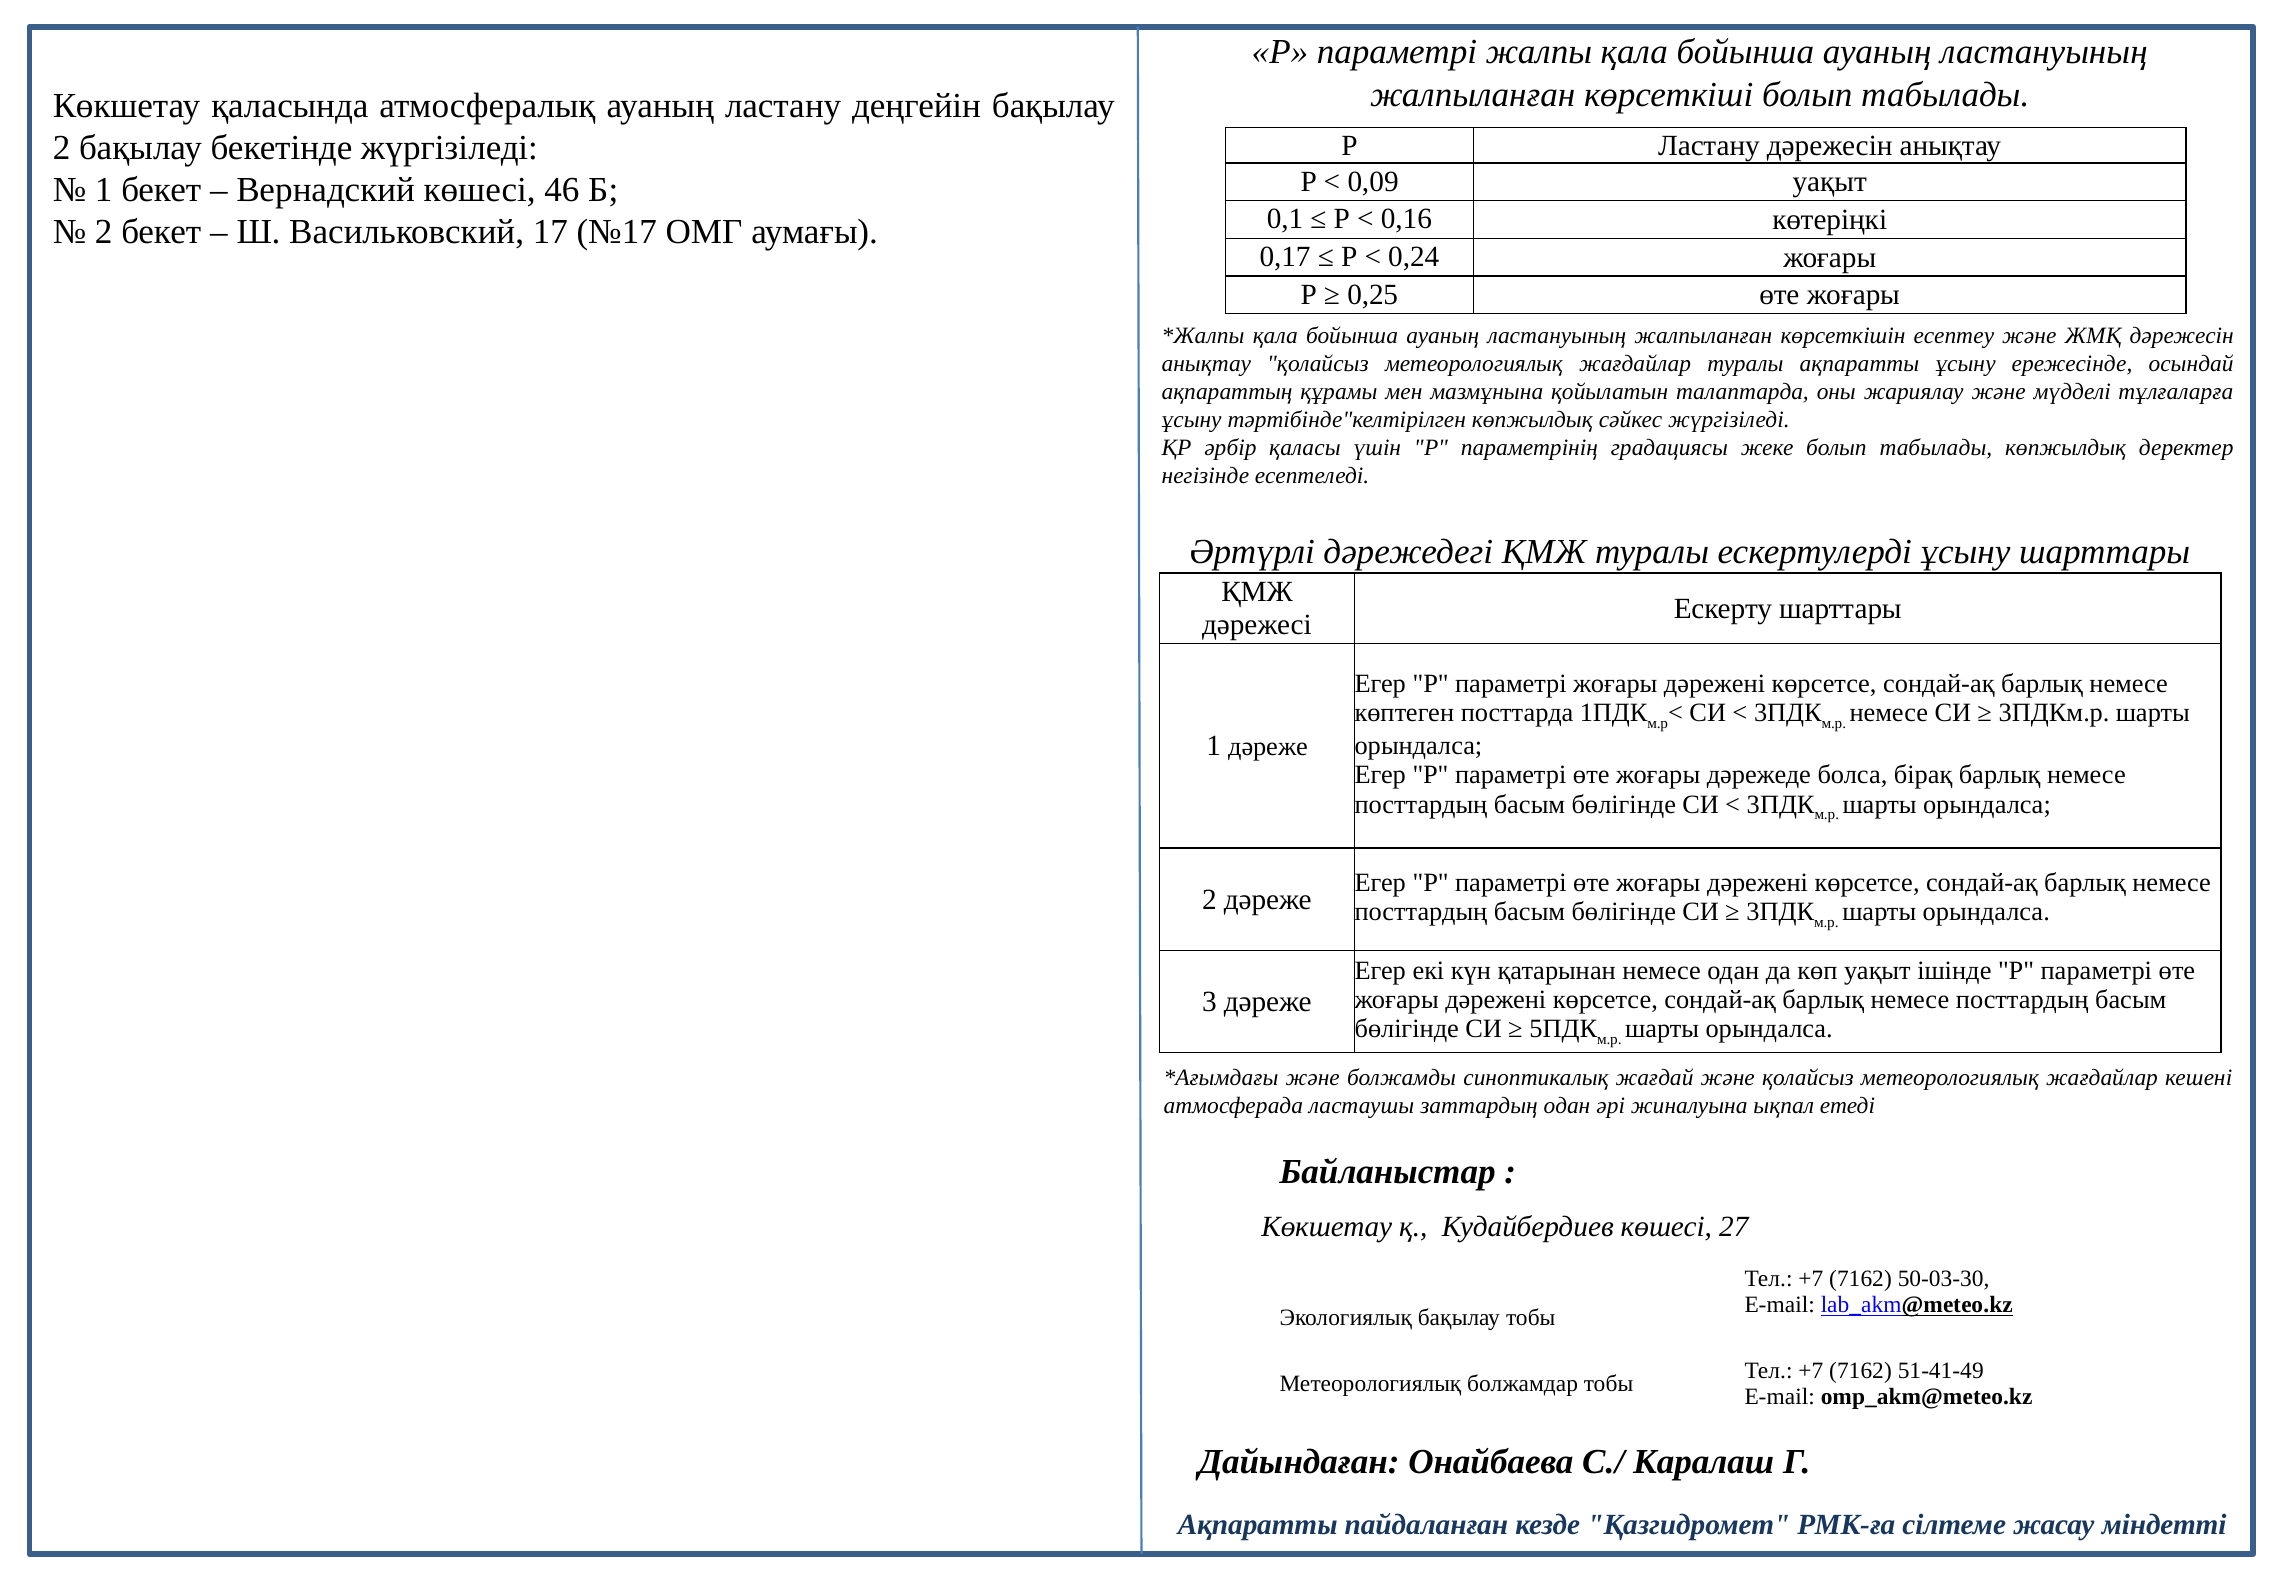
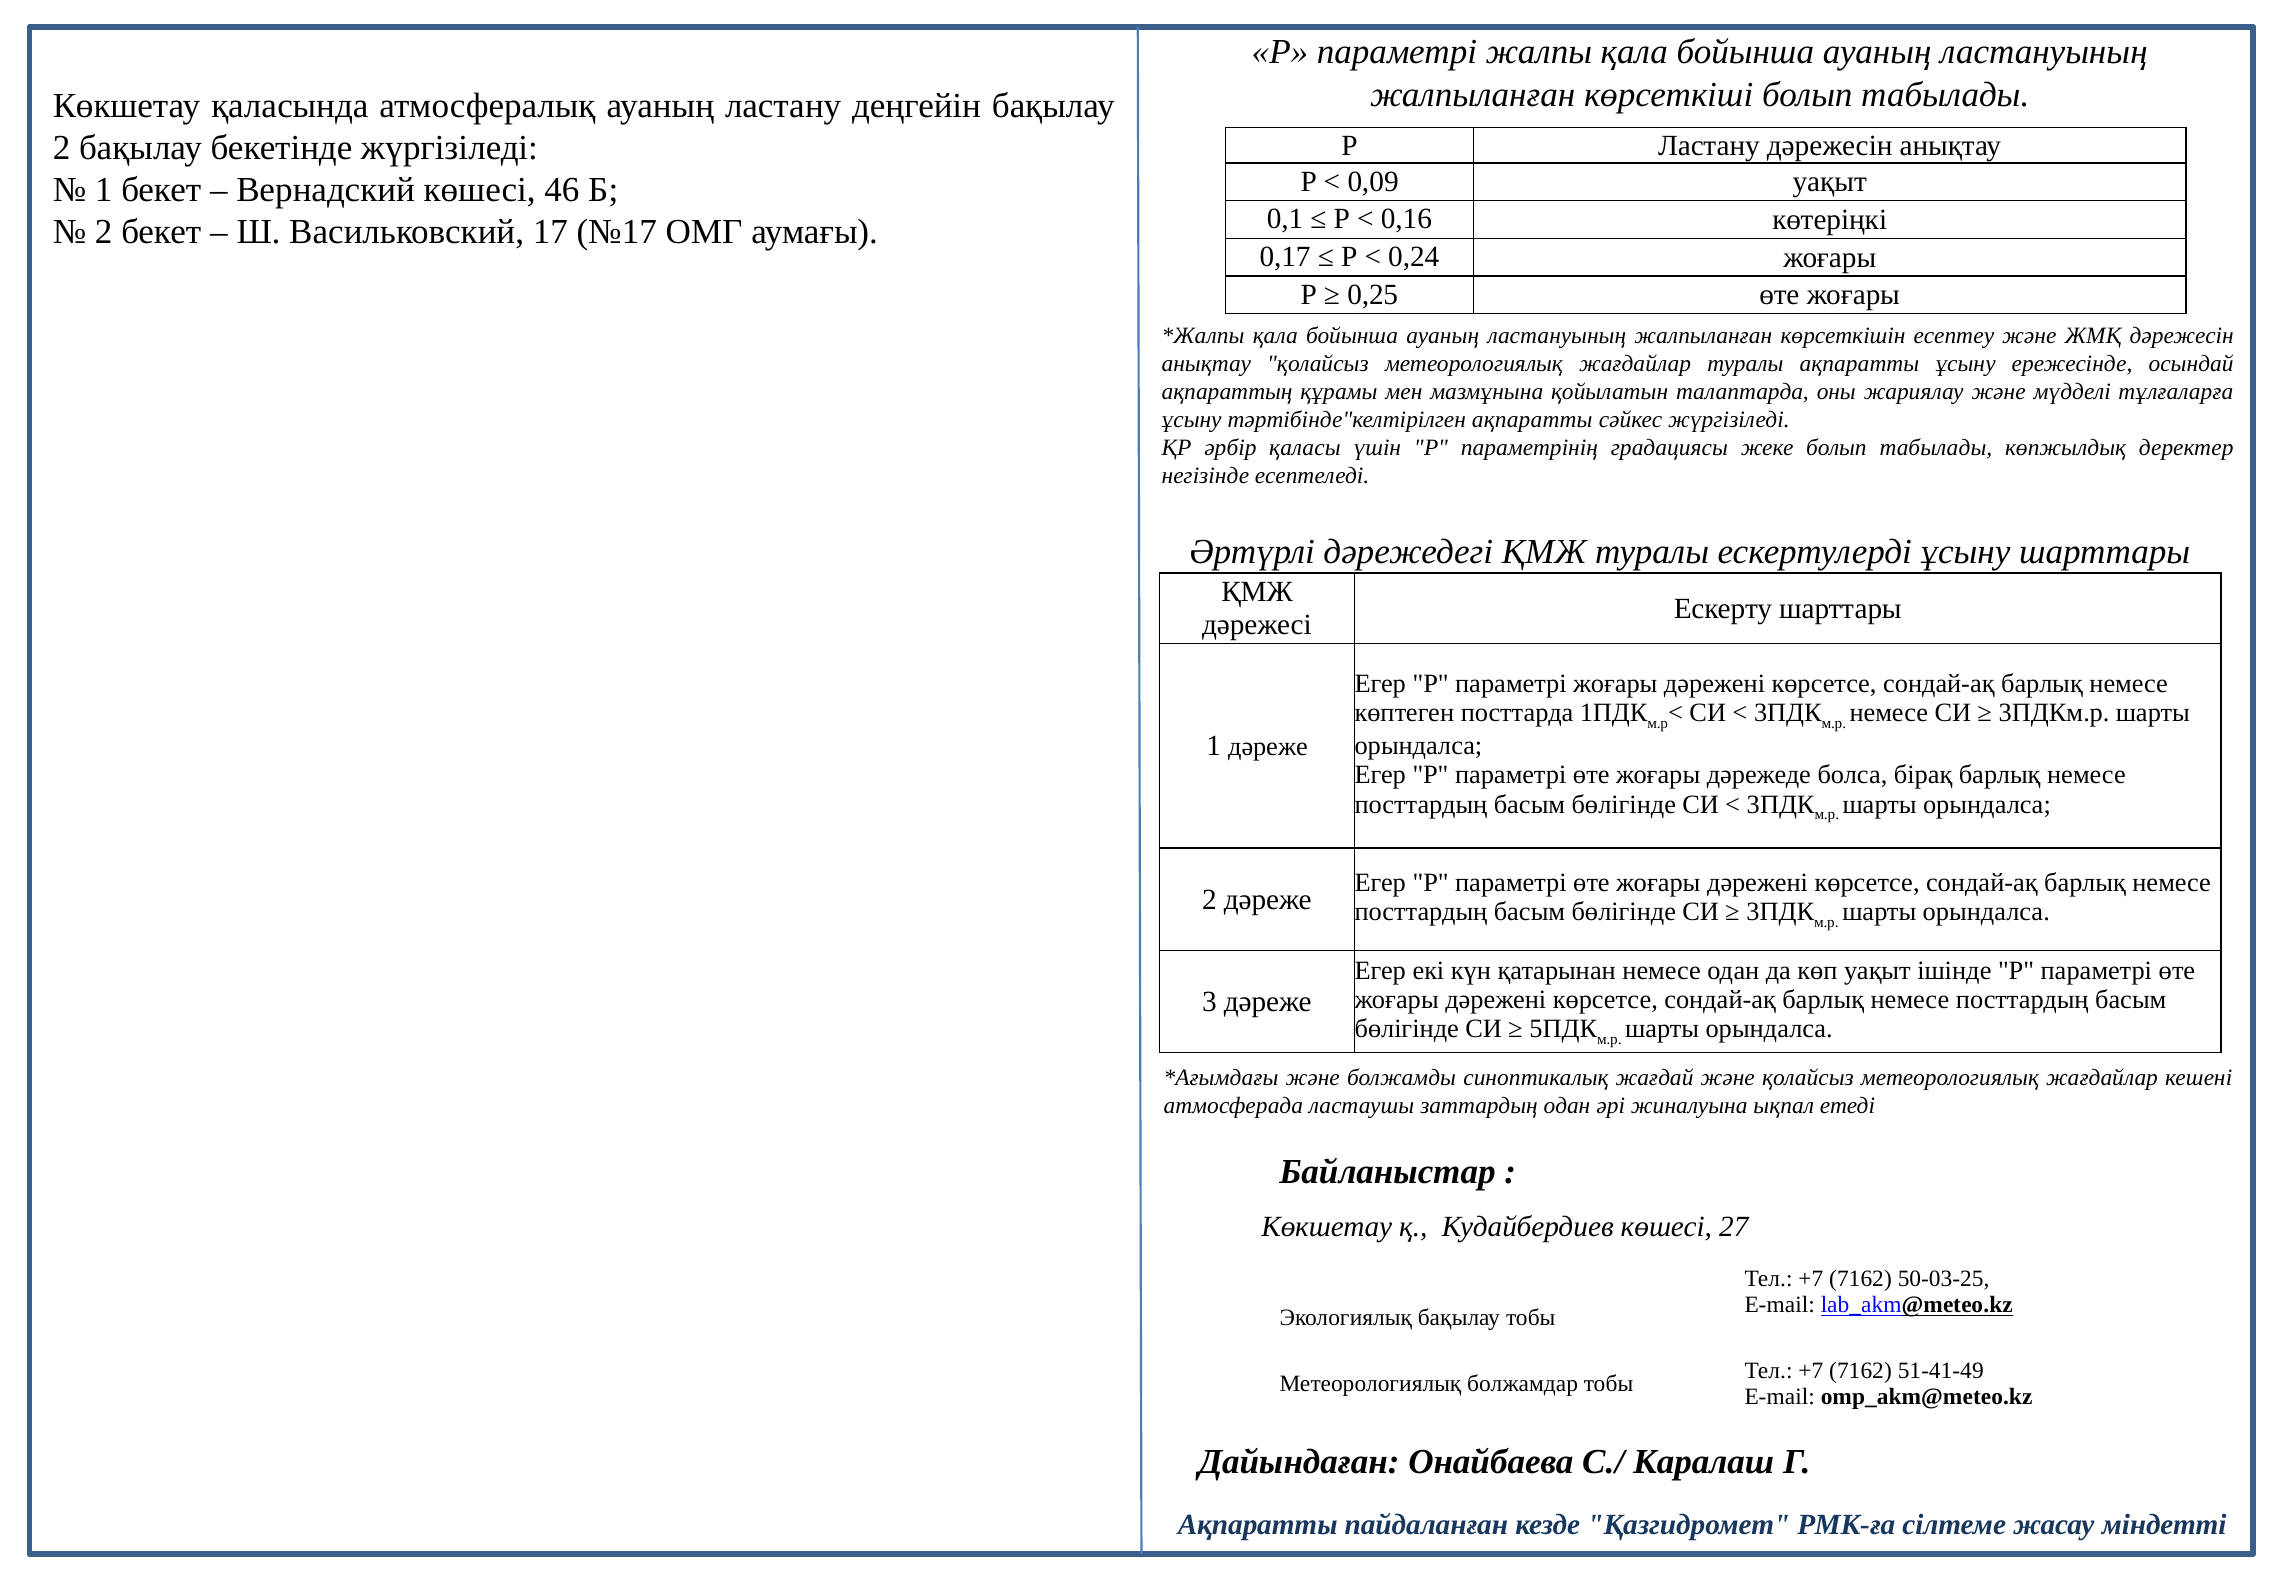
тәртібінде"келтірілген көпжылдық: көпжылдық -> ақпаратты (1532, 420)
50-03-30: 50-03-30 -> 50-03-25 (1944, 1279)
